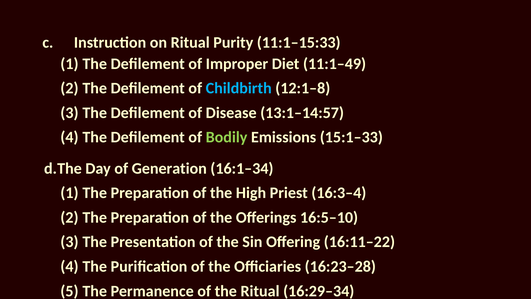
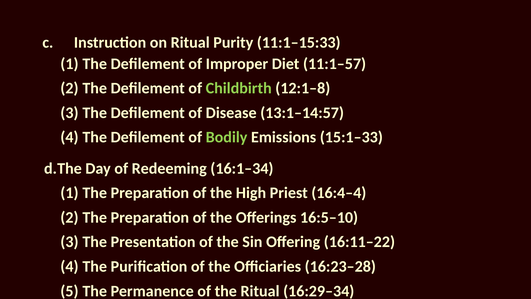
11:1–49: 11:1–49 -> 11:1–57 (335, 64)
Childbirth colour: light blue -> light green (239, 88)
Generation: Generation -> Redeeming (169, 168)
16:3–4: 16:3–4 -> 16:4–4 (339, 193)
